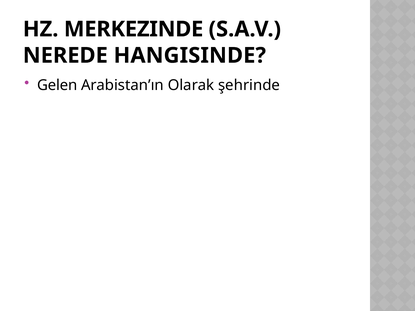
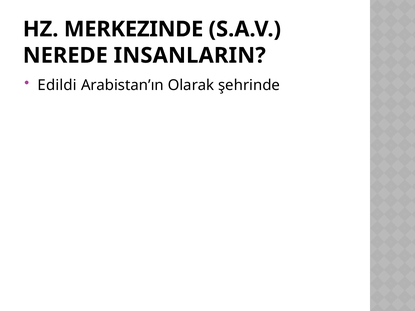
HANGISINDE: HANGISINDE -> INSANLARIN (190, 56)
Gelen: Gelen -> Edildi (57, 85)
